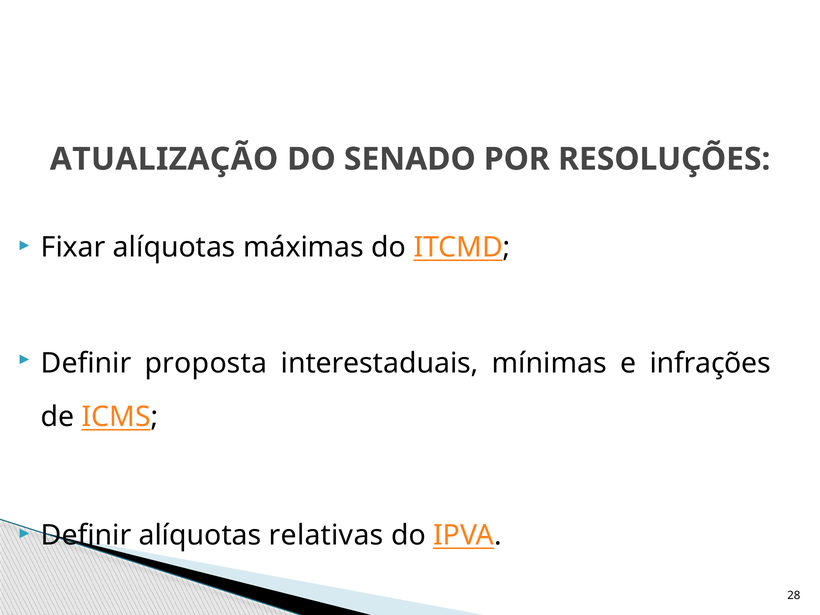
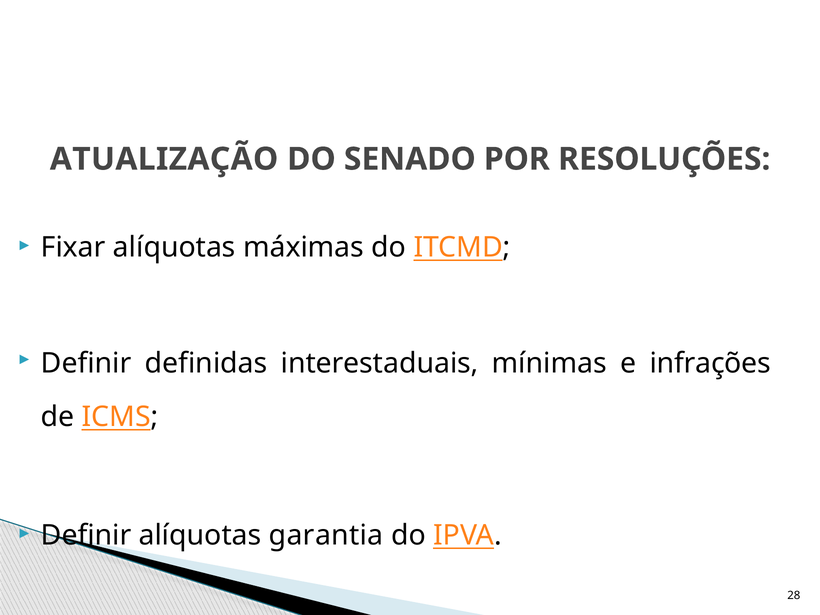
proposta: proposta -> definidas (206, 364)
relativas: relativas -> garantia (326, 535)
